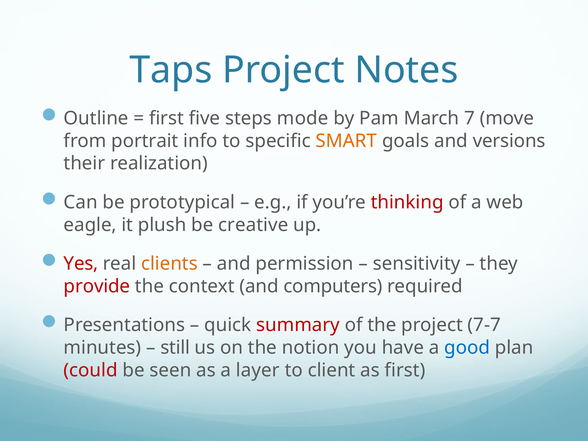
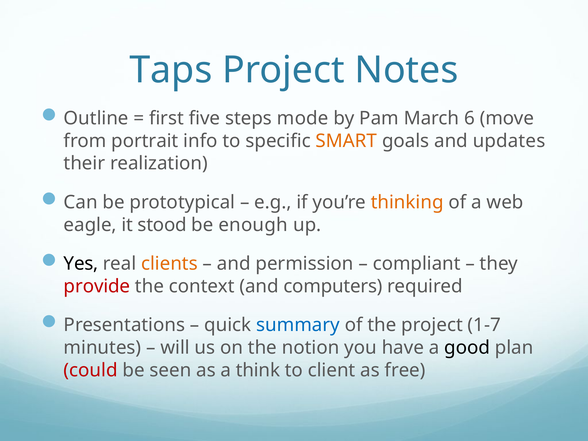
7: 7 -> 6 (470, 118)
versions: versions -> updates (509, 141)
thinking colour: red -> orange (407, 202)
plush: plush -> stood (162, 225)
creative: creative -> enough (253, 225)
Yes colour: red -> black (81, 264)
sensitivity: sensitivity -> compliant (417, 264)
summary colour: red -> blue (298, 325)
7-7: 7-7 -> 1-7 (484, 325)
still: still -> will (175, 348)
good colour: blue -> black (467, 348)
layer: layer -> think (258, 370)
as first: first -> free (405, 370)
